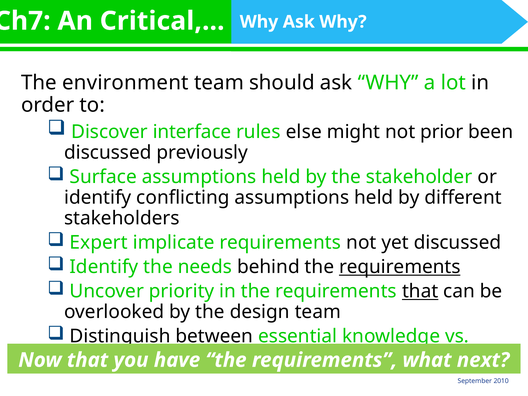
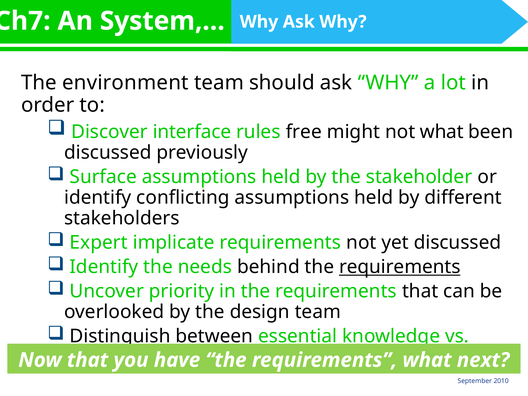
Critical,…: Critical,… -> System,… (162, 21)
else: else -> free (304, 132)
not prior: prior -> what (442, 132)
that underline: present -> none (420, 291)
